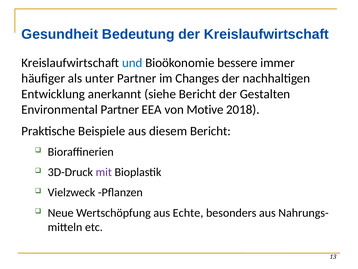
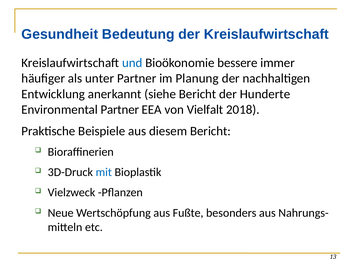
Changes: Changes -> Planung (197, 78)
Gestalten: Gestalten -> Hunderte (265, 94)
Motive: Motive -> Vielfalt (205, 109)
mit colour: purple -> blue (104, 172)
Echte: Echte -> Fußte (188, 212)
